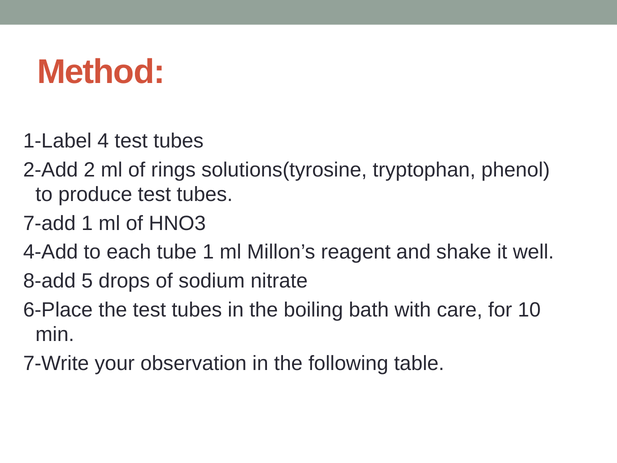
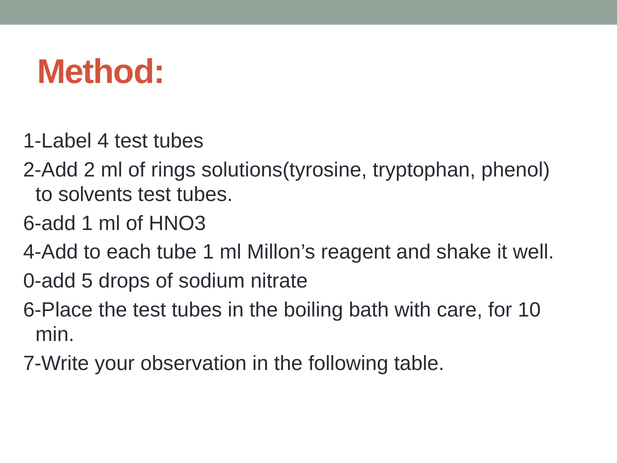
produce: produce -> solvents (95, 194)
7-add: 7-add -> 6-add (49, 223)
8-add: 8-add -> 0-add (49, 281)
